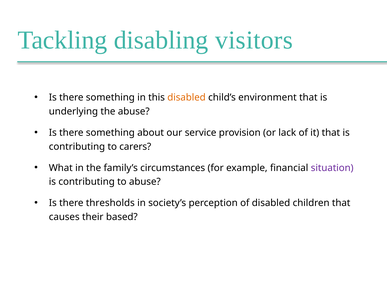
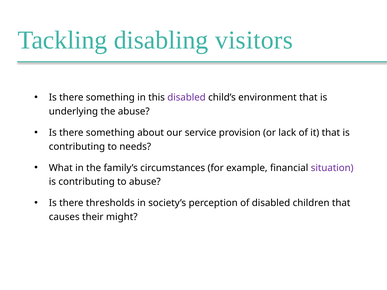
disabled colour: orange -> purple (187, 98)
carers: carers -> needs (135, 147)
based: based -> might (122, 217)
